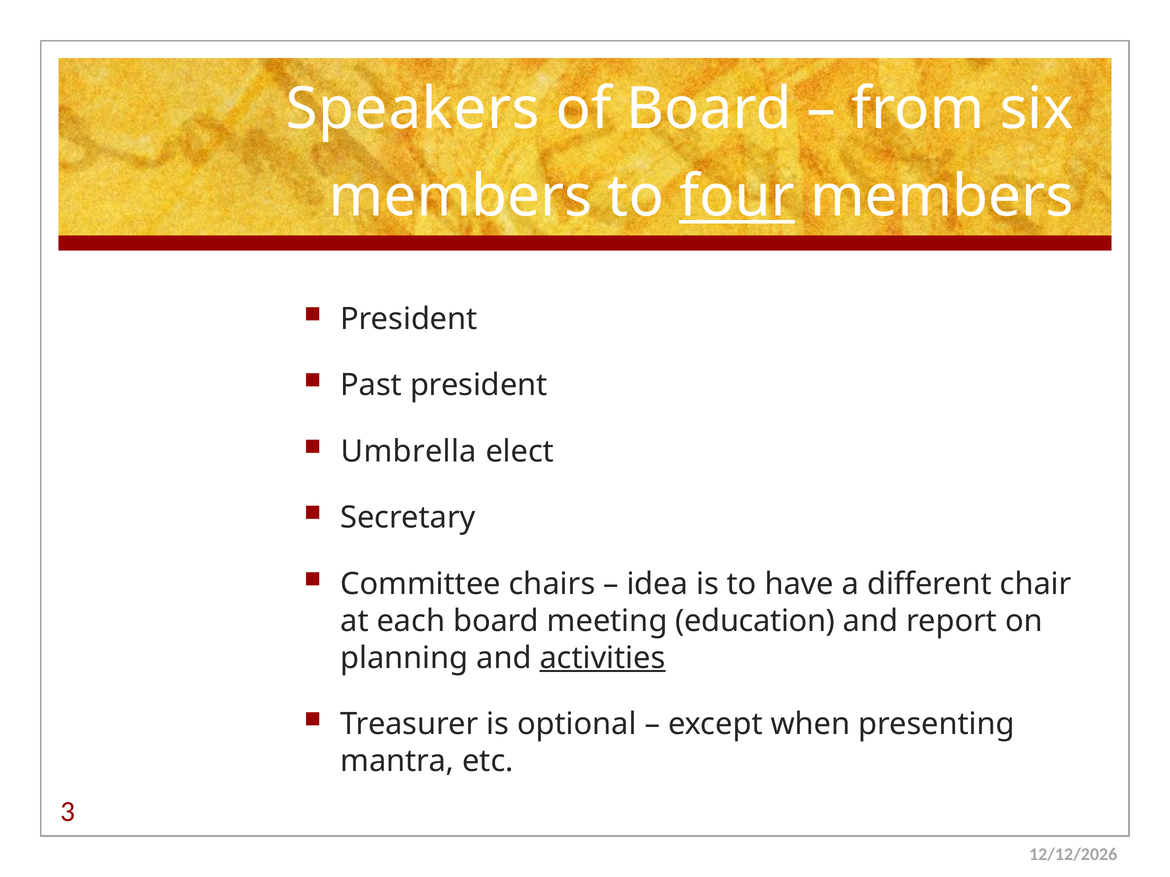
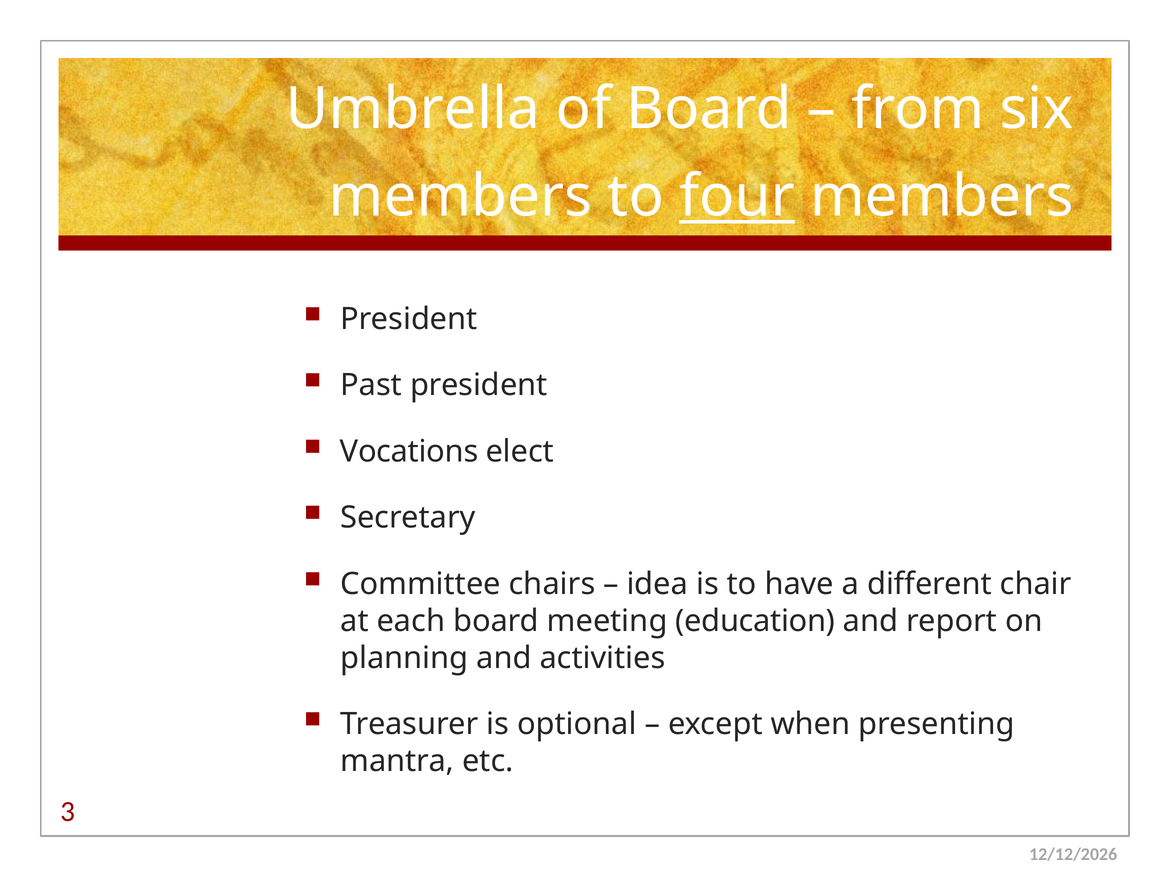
Speakers: Speakers -> Umbrella (413, 109)
Umbrella: Umbrella -> Vocations (409, 452)
activities underline: present -> none (603, 658)
